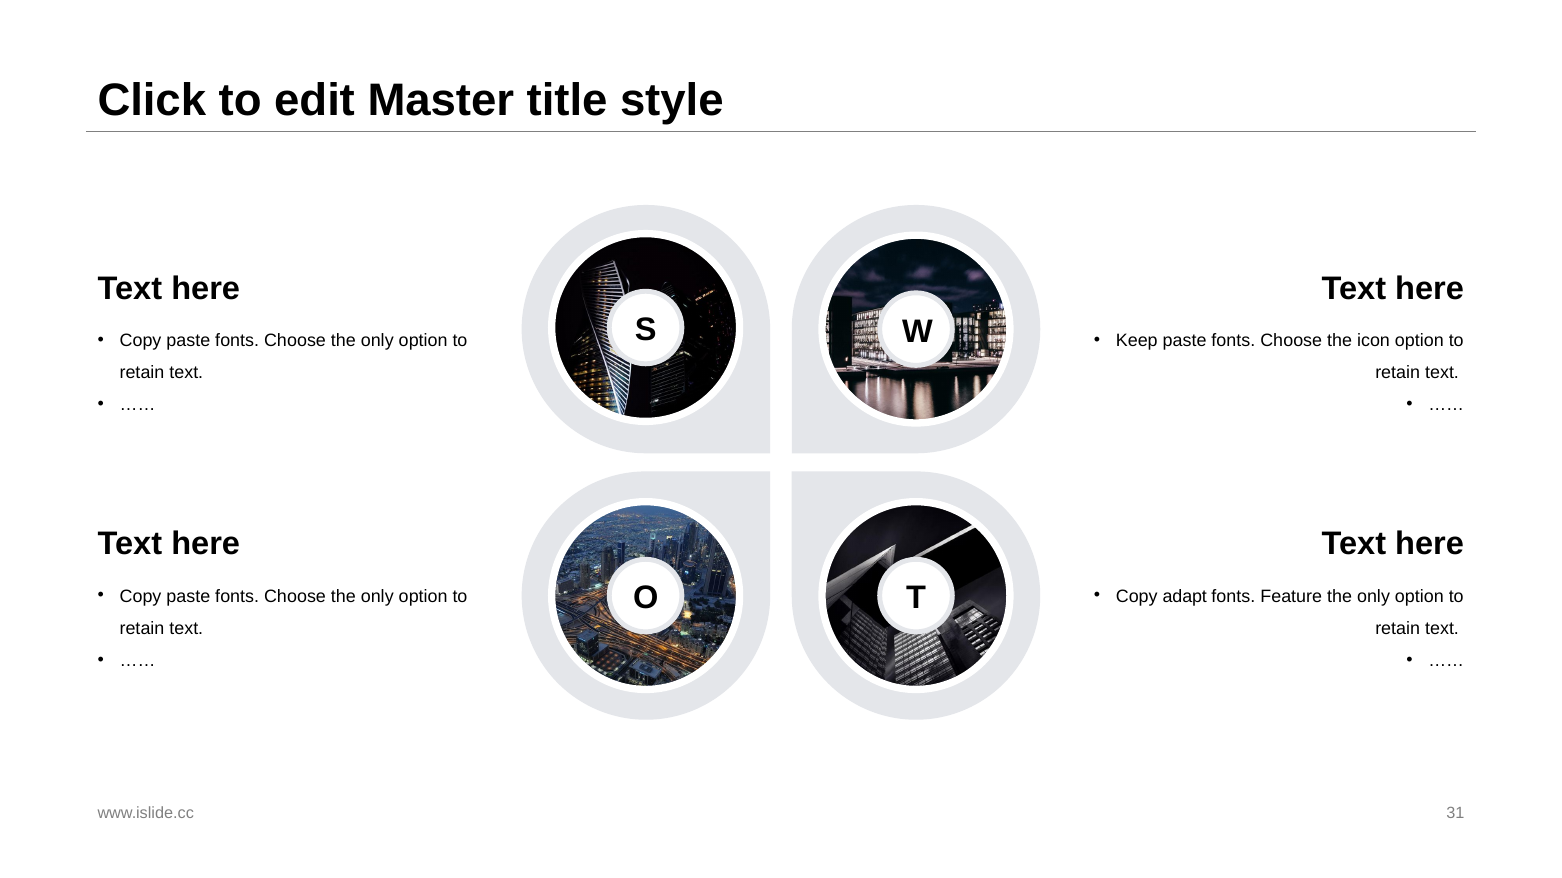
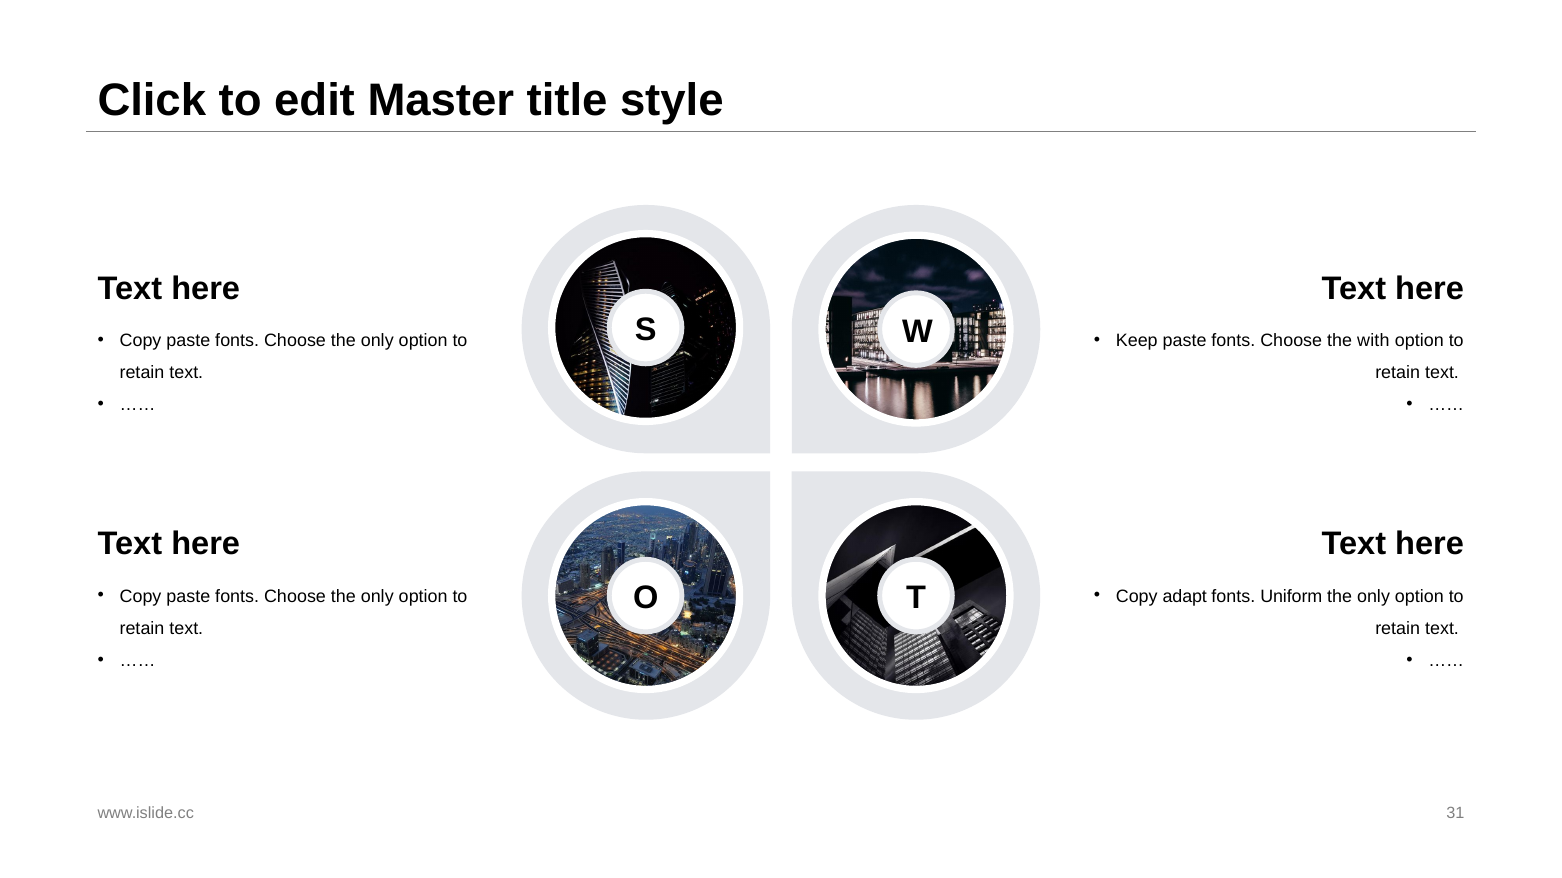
icon: icon -> with (1373, 341)
Feature: Feature -> Uniform (1291, 597)
